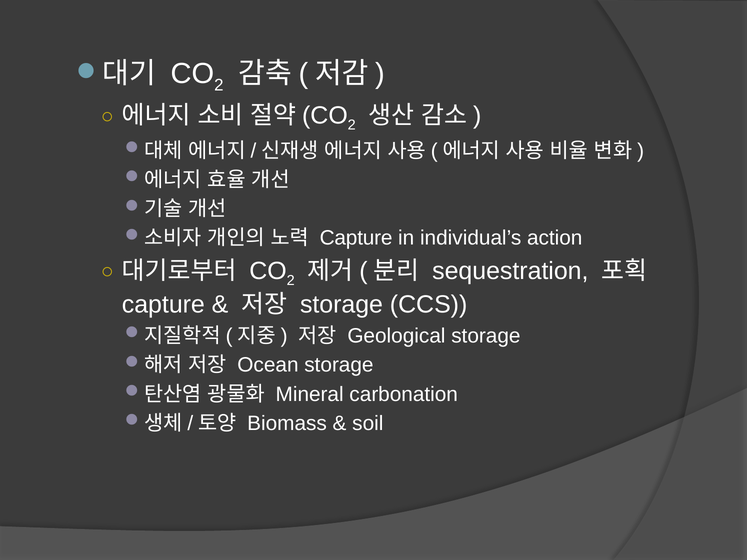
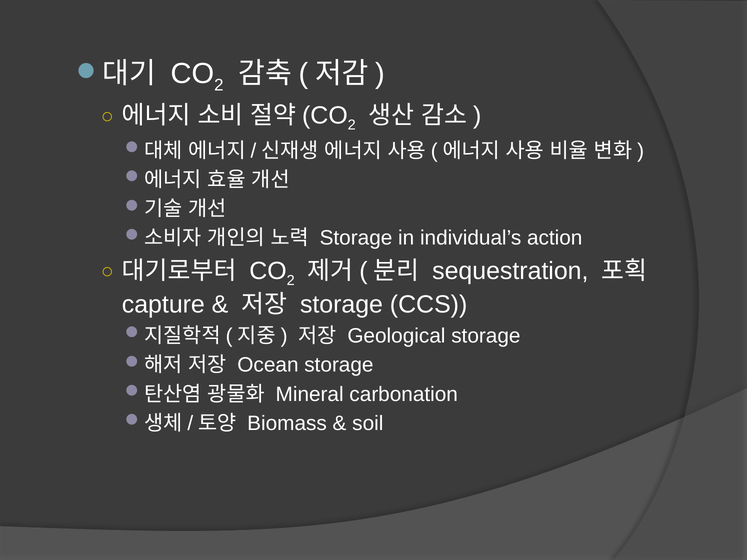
Capture: Capture -> Storage (356, 238)
